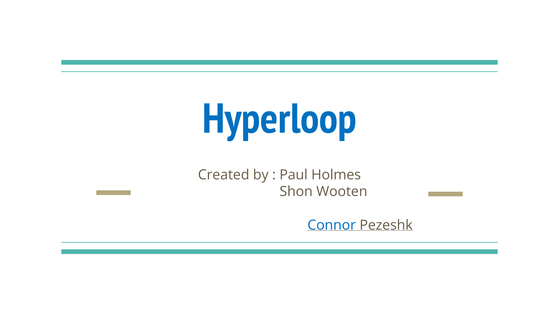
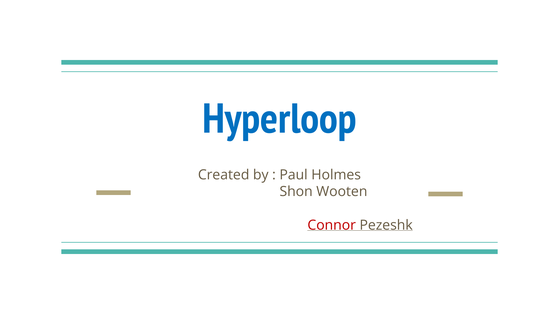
Connor colour: blue -> red (332, 225)
